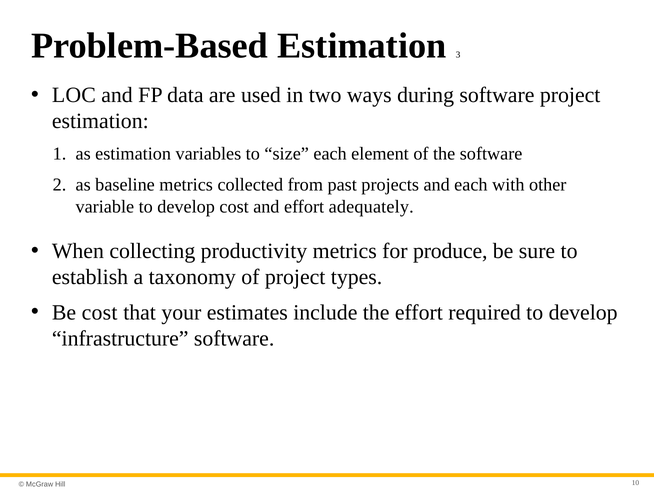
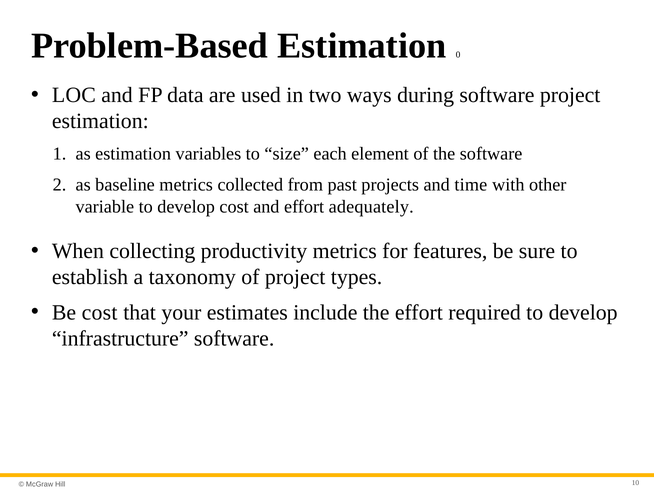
3: 3 -> 0 (458, 55)
and each: each -> time (471, 185)
produce: produce -> features (450, 251)
